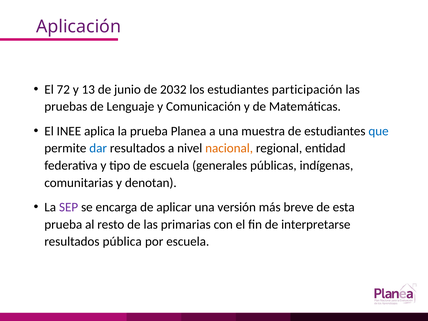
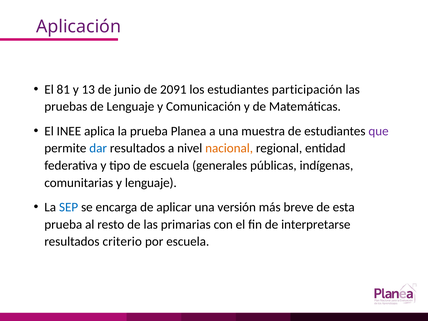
72: 72 -> 81 (63, 89)
2032: 2032 -> 2091 (173, 89)
que colour: blue -> purple (379, 131)
y denotan: denotan -> lenguaje (151, 183)
SEP colour: purple -> blue (69, 207)
pública: pública -> criterio (122, 242)
